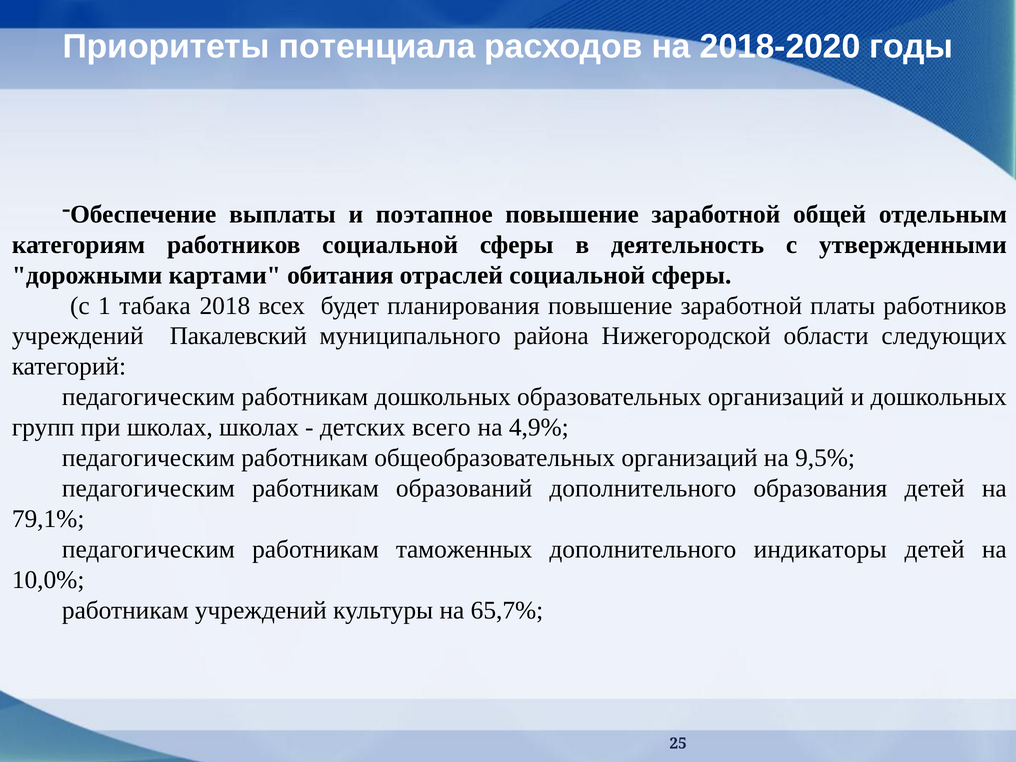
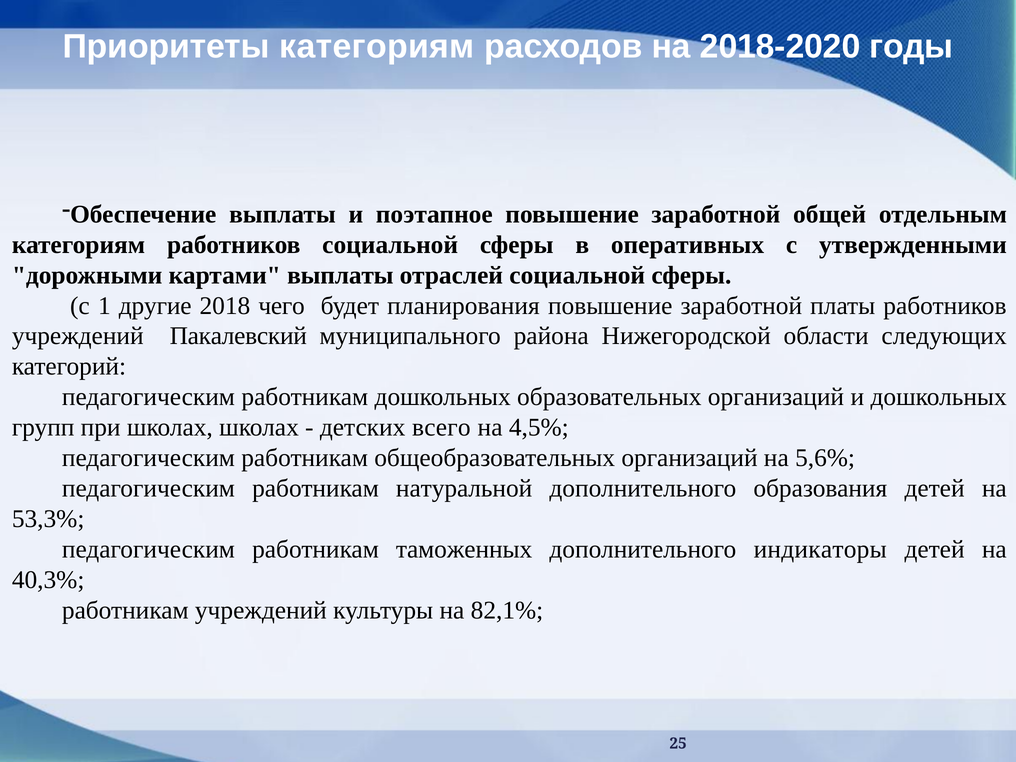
Приоритеты потенциала: потенциала -> категориям (377, 46)
деятельность: деятельность -> оперативных (688, 245)
картами обитания: обитания -> выплаты (340, 275)
табака: табака -> другие (155, 306)
всех: всех -> чего (282, 306)
4,9%: 4,9% -> 4,5% (539, 428)
9,5%: 9,5% -> 5,6% (825, 458)
образований: образований -> натуральной (464, 488)
79,1%: 79,1% -> 53,3% (48, 519)
10,0%: 10,0% -> 40,3% (48, 580)
65,7%: 65,7% -> 82,1% (507, 610)
